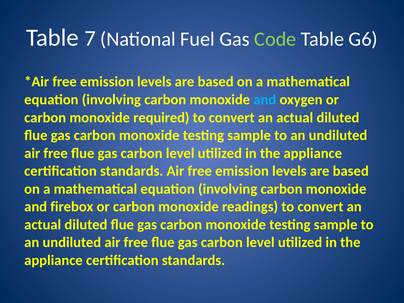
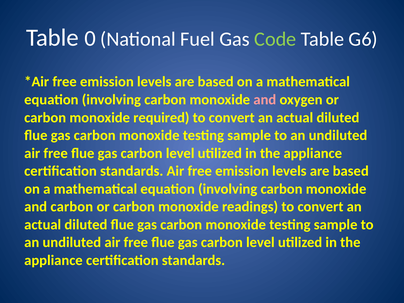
7: 7 -> 0 (90, 38)
and colour: light blue -> pink (265, 100)
and firebox: firebox -> carbon (72, 207)
